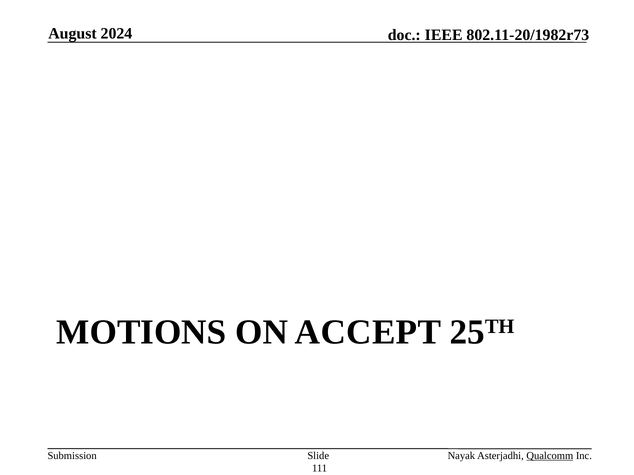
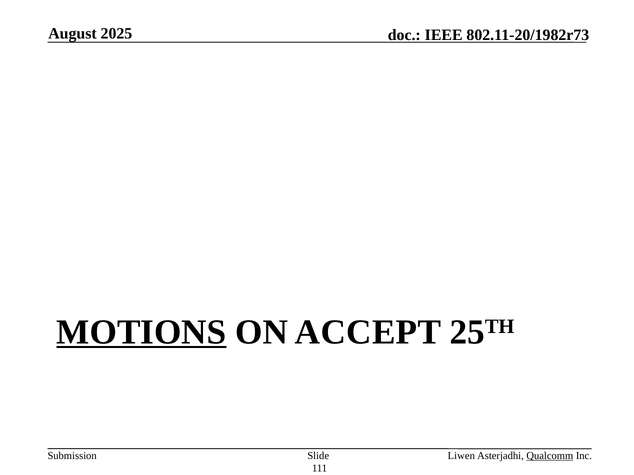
2024: 2024 -> 2025 (116, 34)
MOTIONS underline: none -> present (141, 332)
Nayak: Nayak -> Liwen (461, 456)
